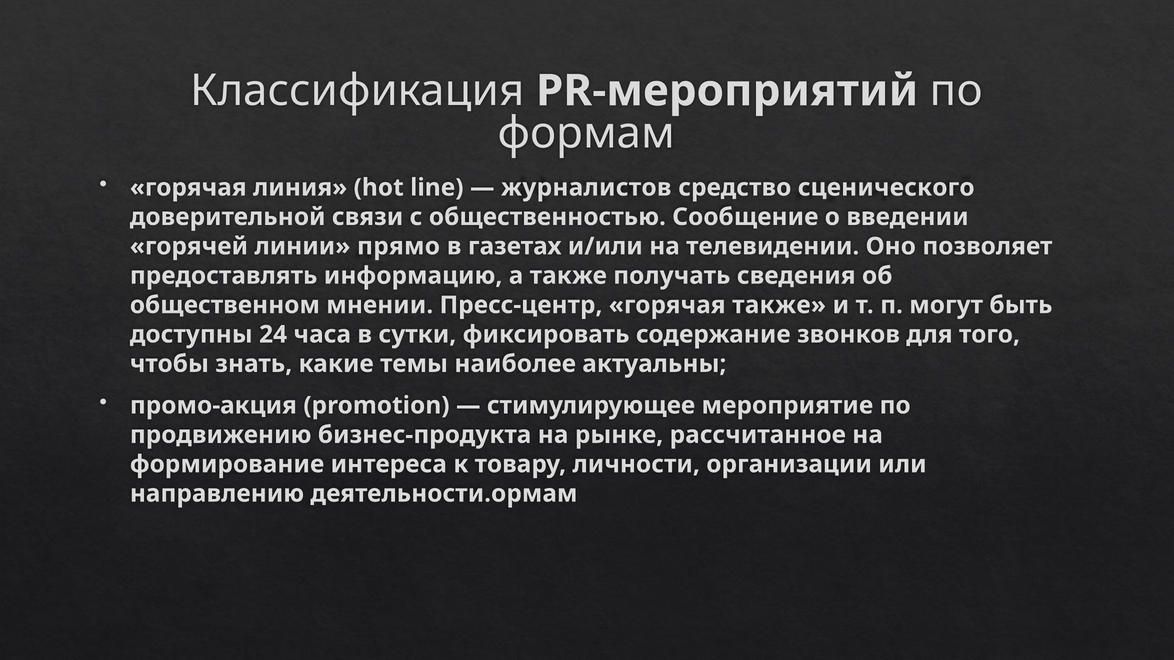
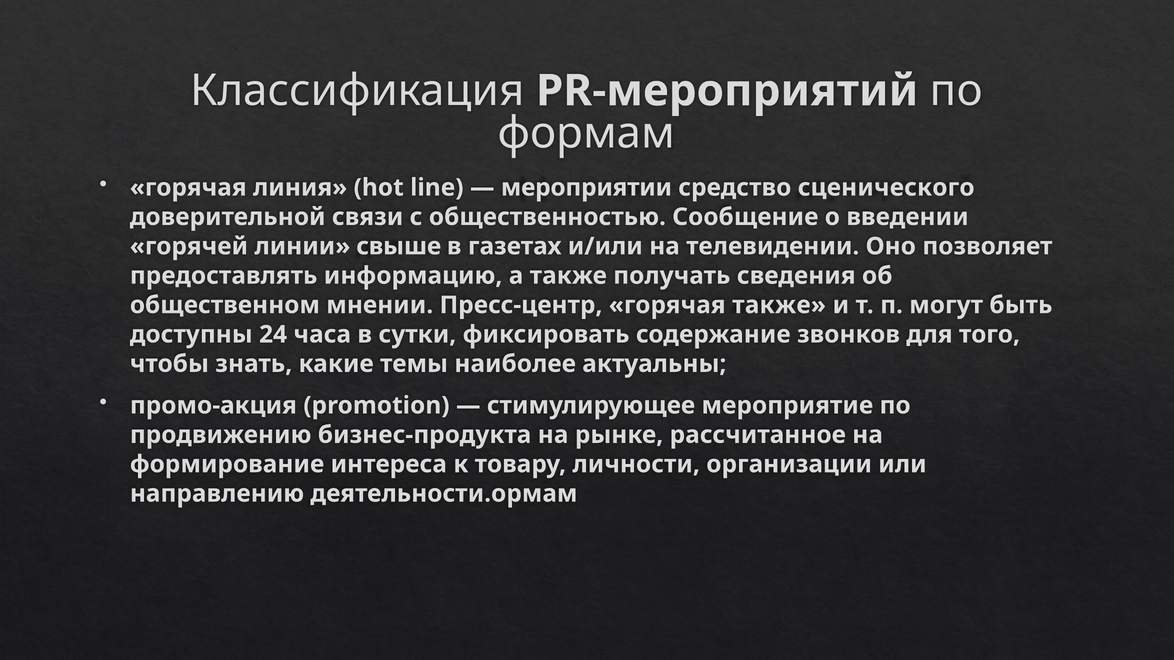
журналистов: журналистов -> мероприятии (586, 188)
прямо: прямо -> свыше (399, 246)
